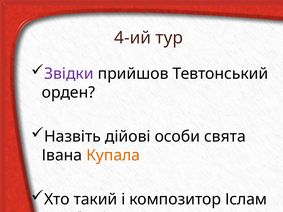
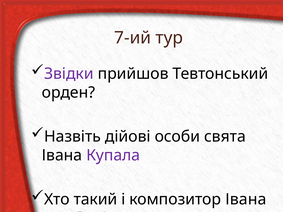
4-ий: 4-ий -> 7-ий (133, 38)
Купала colour: orange -> purple (113, 156)
композитор Іслам: Іслам -> Івана (246, 200)
